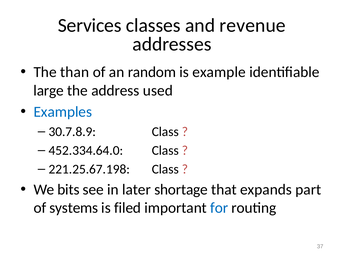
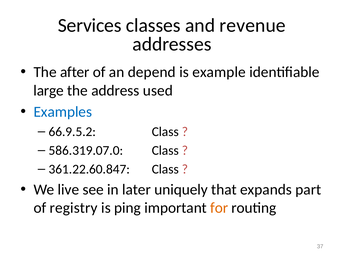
than: than -> after (75, 72)
random: random -> depend (152, 72)
30.7.8.9: 30.7.8.9 -> 66.9.5.2 (72, 132)
452.334.64.0: 452.334.64.0 -> 586.319.07.0 (86, 150)
221.25.67.198: 221.25.67.198 -> 361.22.60.847 (89, 169)
bits: bits -> live (68, 190)
shortage: shortage -> uniquely (181, 190)
systems: systems -> registry (74, 208)
filed: filed -> ping (128, 208)
for colour: blue -> orange (219, 208)
